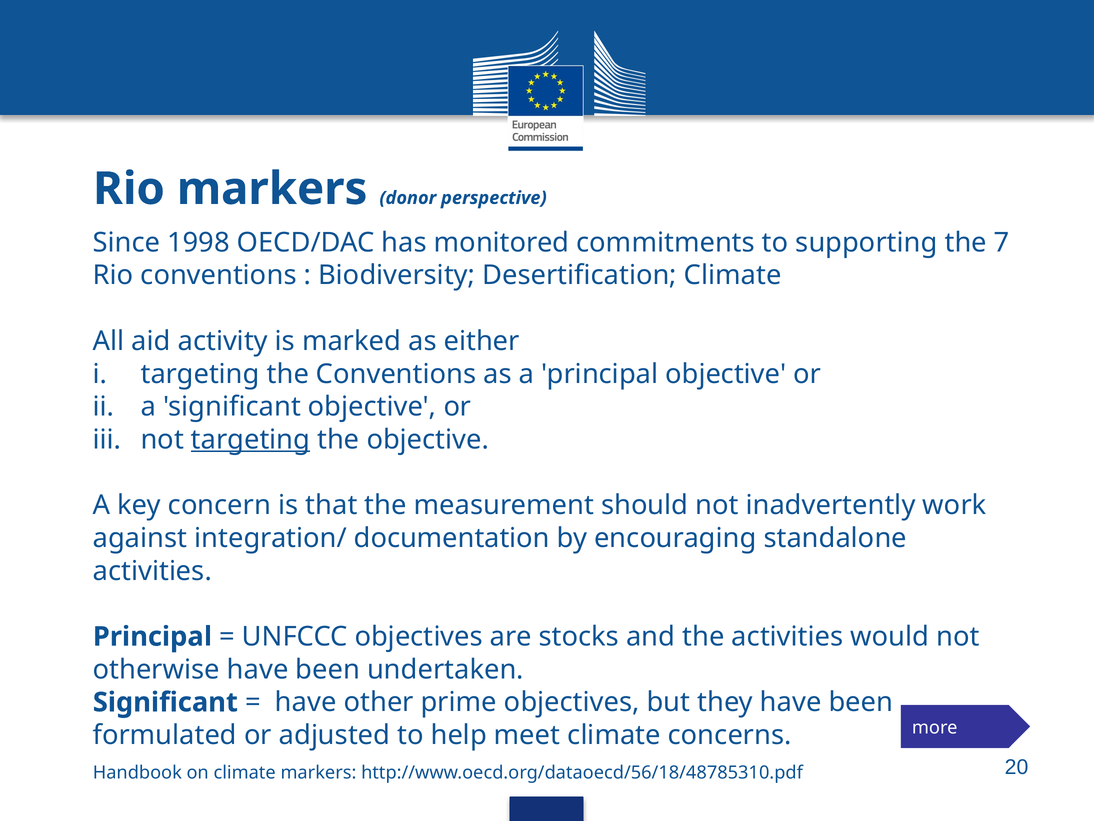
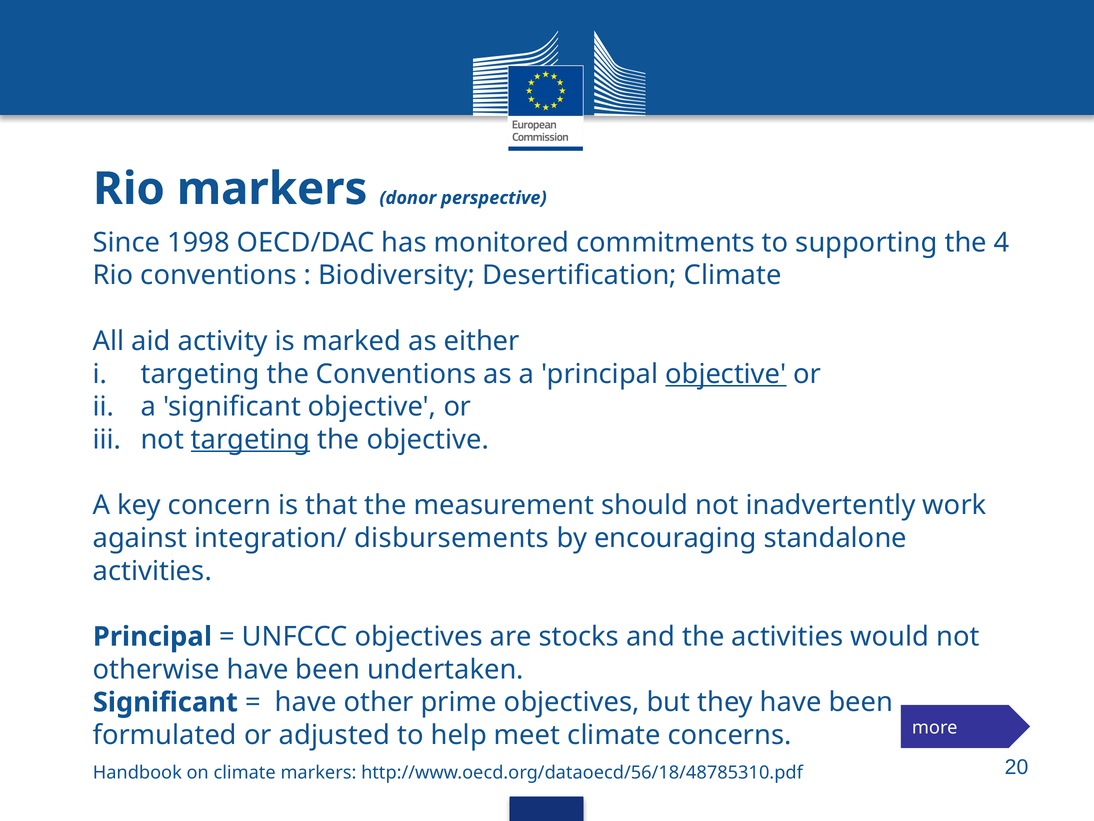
7: 7 -> 4 (1002, 242)
objective underline: none -> present (726, 374)
documentation: documentation -> disbursements (452, 538)
